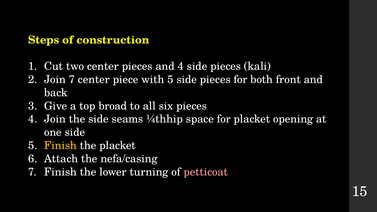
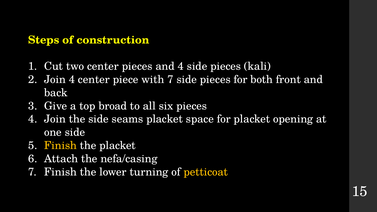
Join 7: 7 -> 4 (72, 80)
with 5: 5 -> 7 (170, 80)
seams ¼thhip: ¼thhip -> placket (165, 119)
petticoat colour: pink -> yellow (206, 172)
